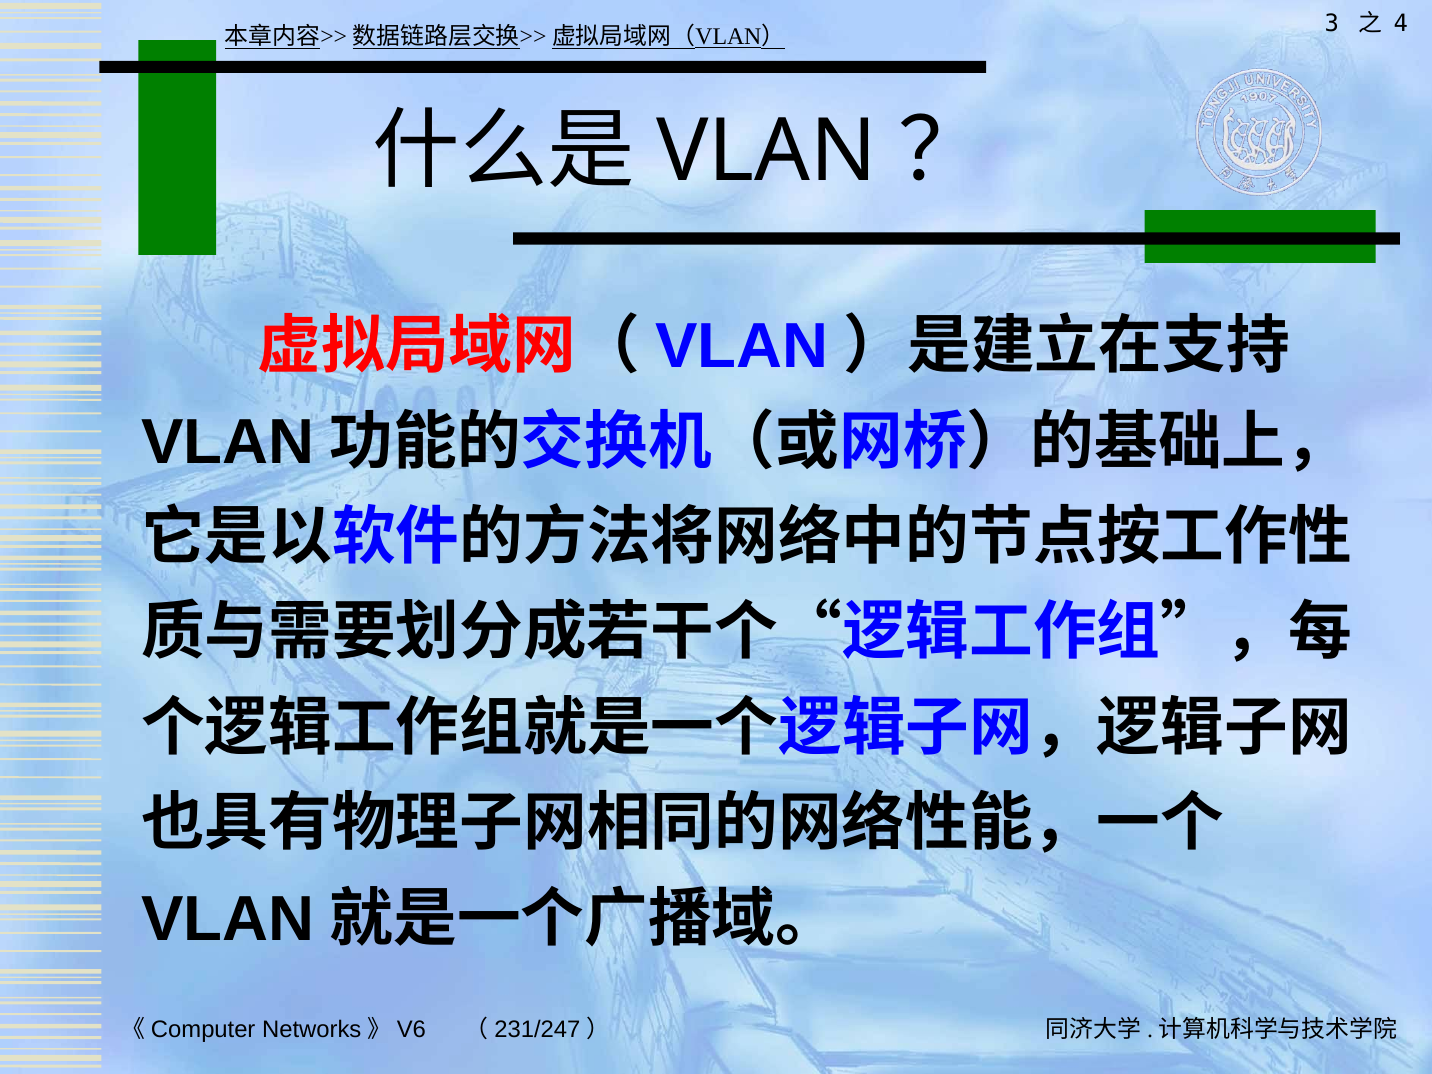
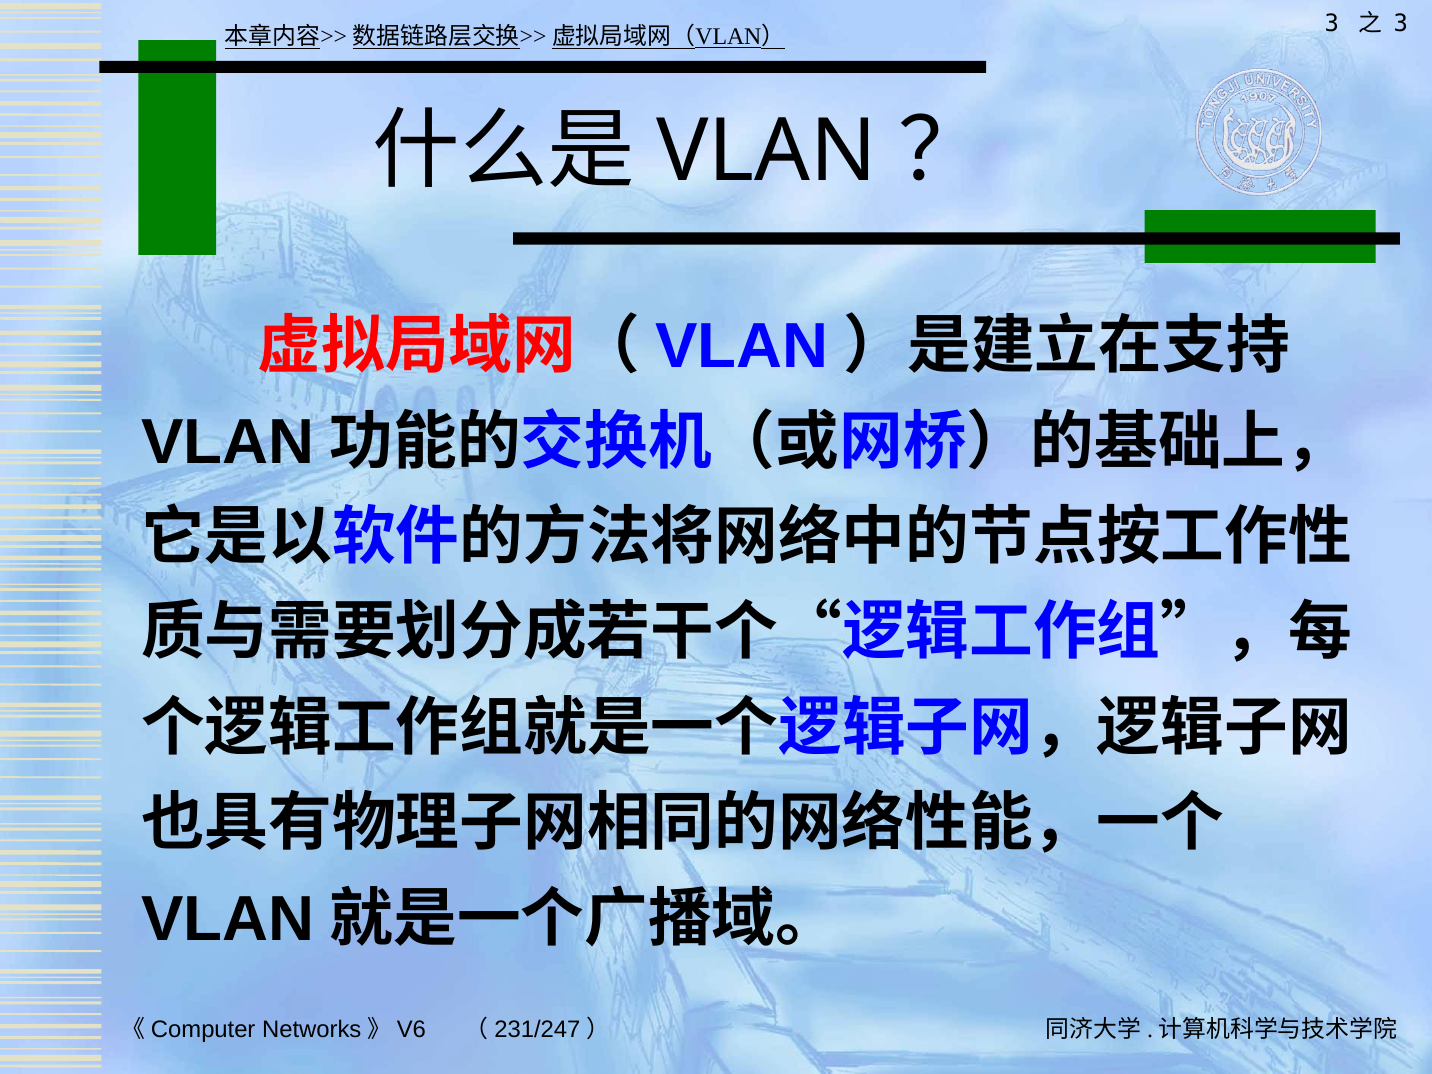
4: 4 -> 3 (1401, 23)
